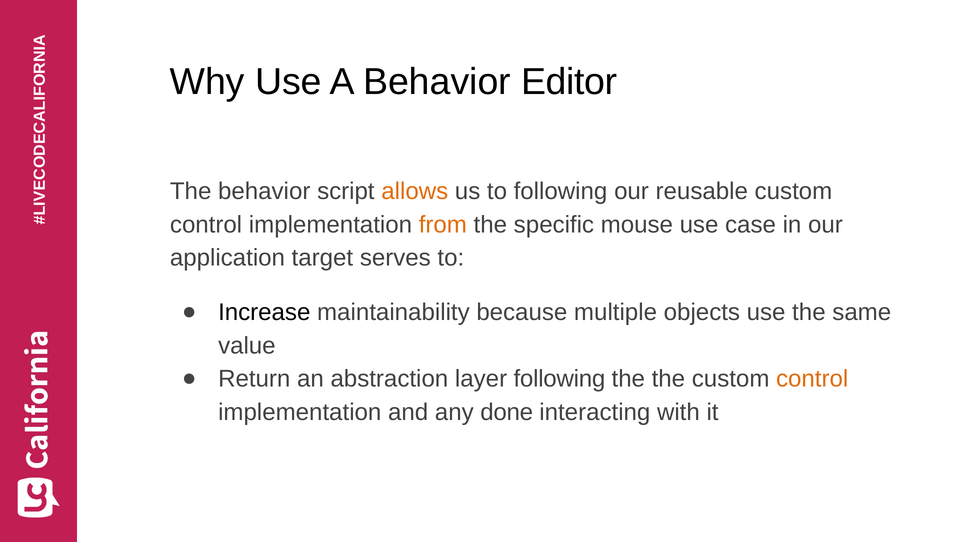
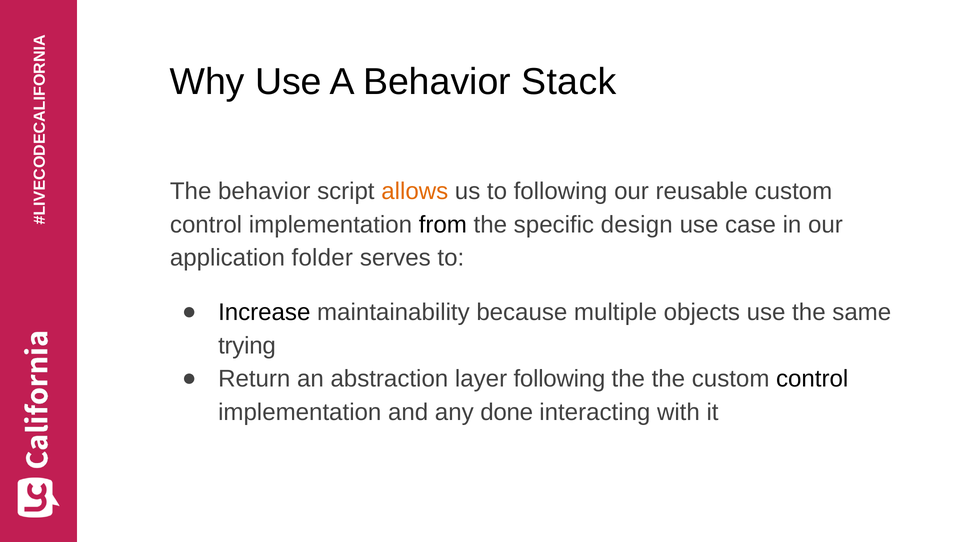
Editor: Editor -> Stack (569, 82)
from colour: orange -> black (443, 225)
mouse: mouse -> design (637, 225)
target: target -> folder (322, 258)
value: value -> trying (247, 346)
control colour: orange -> black (812, 379)
